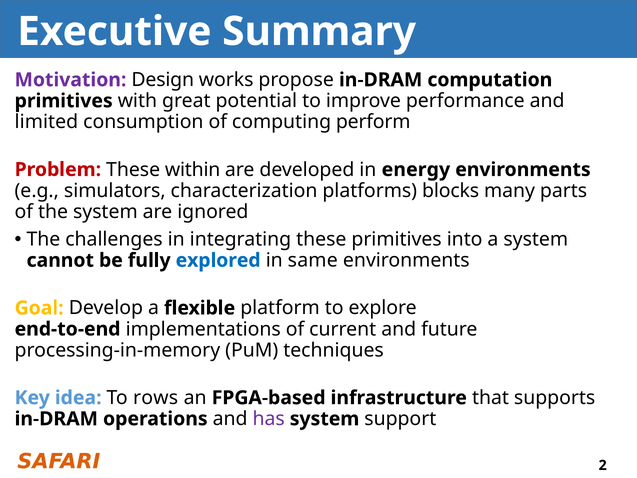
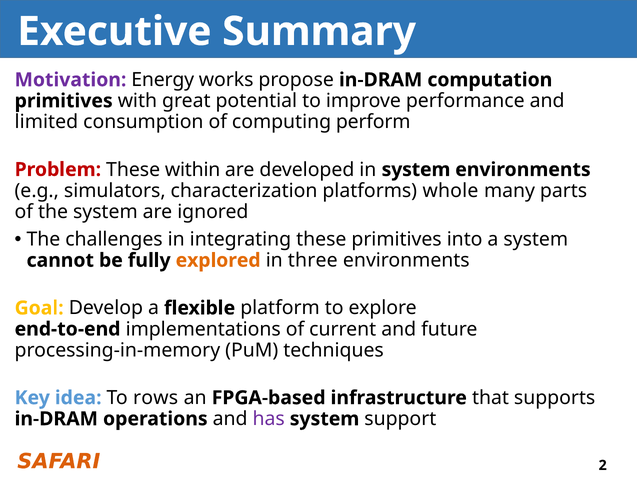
Design: Design -> Energy (163, 80)
in energy: energy -> system (416, 170)
blocks: blocks -> whole (450, 191)
explored colour: blue -> orange (218, 260)
same: same -> three (313, 260)
